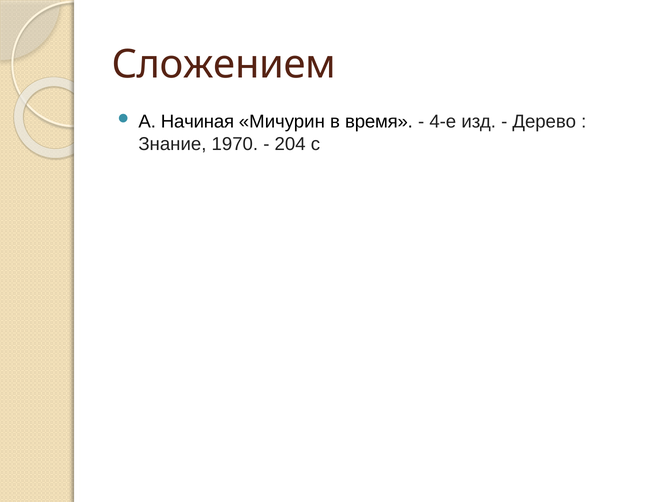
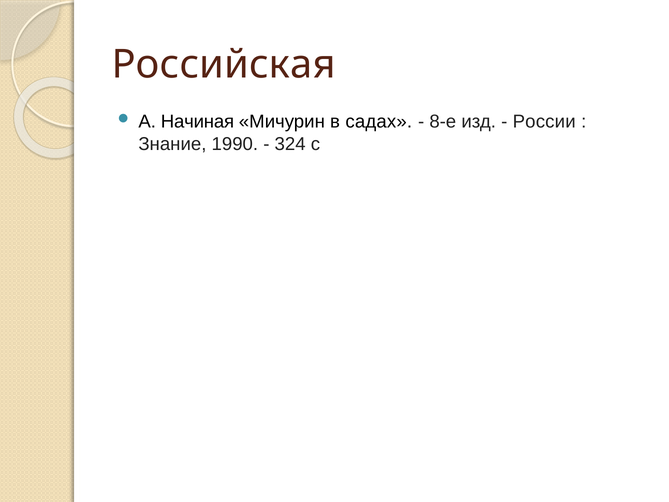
Сложением: Сложением -> Российская (224, 65)
время: время -> садах (379, 122)
4-е: 4-е -> 8-е (443, 122)
Дерево: Дерево -> России (544, 122)
1970: 1970 -> 1990 (235, 144)
204: 204 -> 324 (290, 144)
